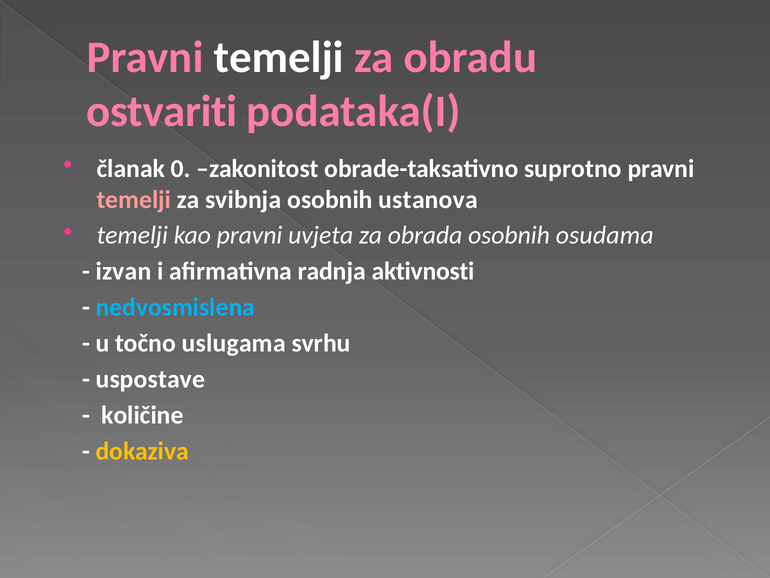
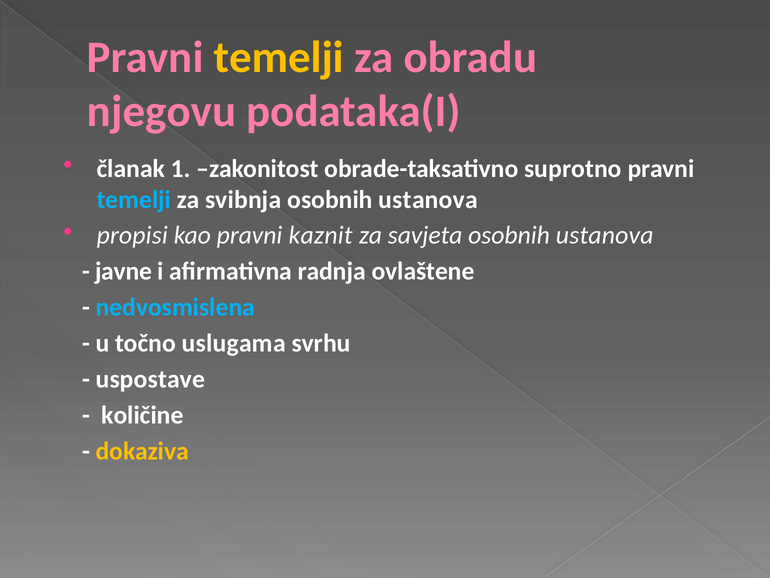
temelji colour: white -> yellow (279, 58)
ostvariti: ostvariti -> njegovu (162, 111)
0: 0 -> 1 (181, 169)
temelji colour: pink -> light blue (134, 199)
temelji: temelji -> propisi (132, 235)
uvjeta: uvjeta -> kaznit (321, 235)
obrada: obrada -> savjeta (425, 235)
osudama: osudama -> ustanova (605, 235)
izvan: izvan -> javne (124, 271)
aktivnosti: aktivnosti -> ovlaštene (423, 271)
